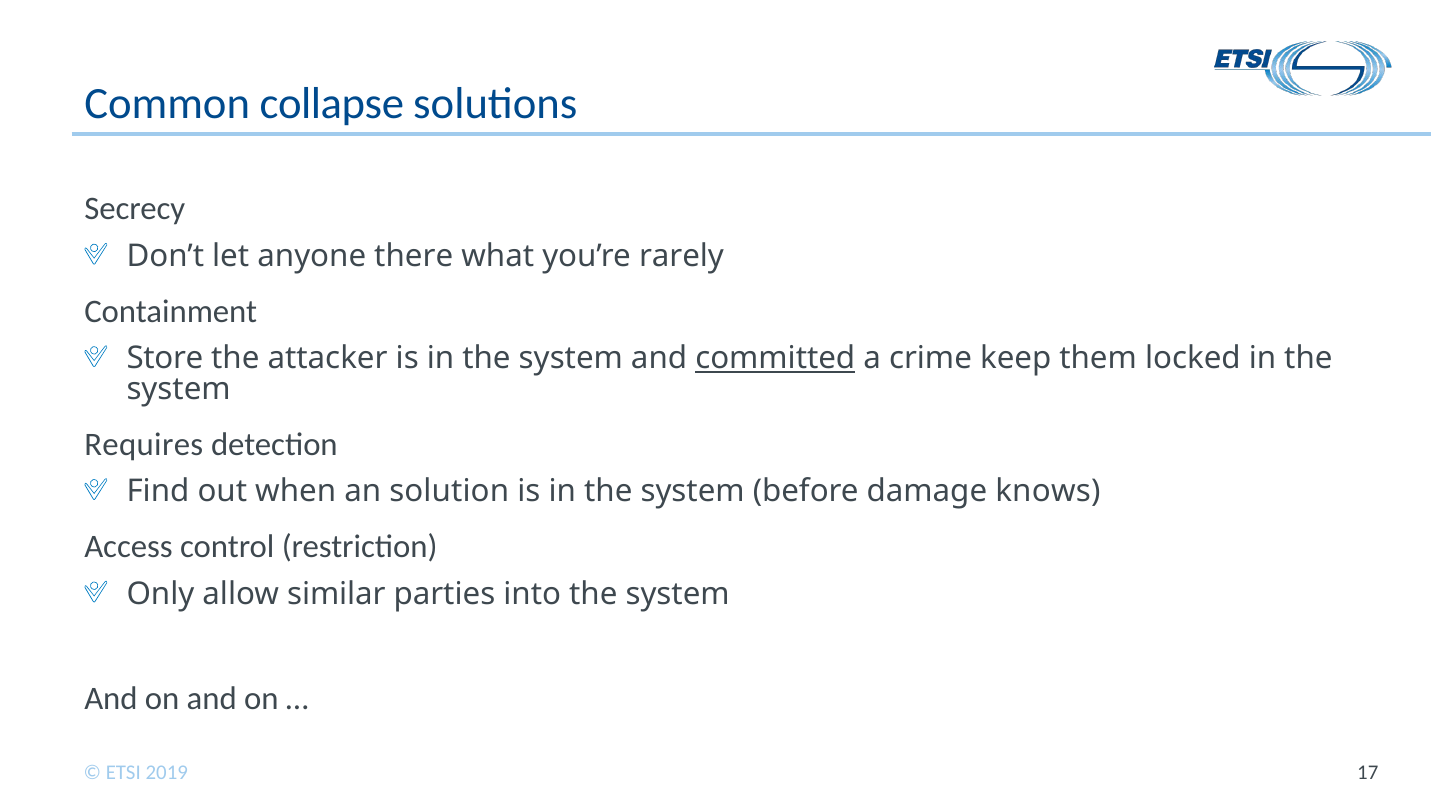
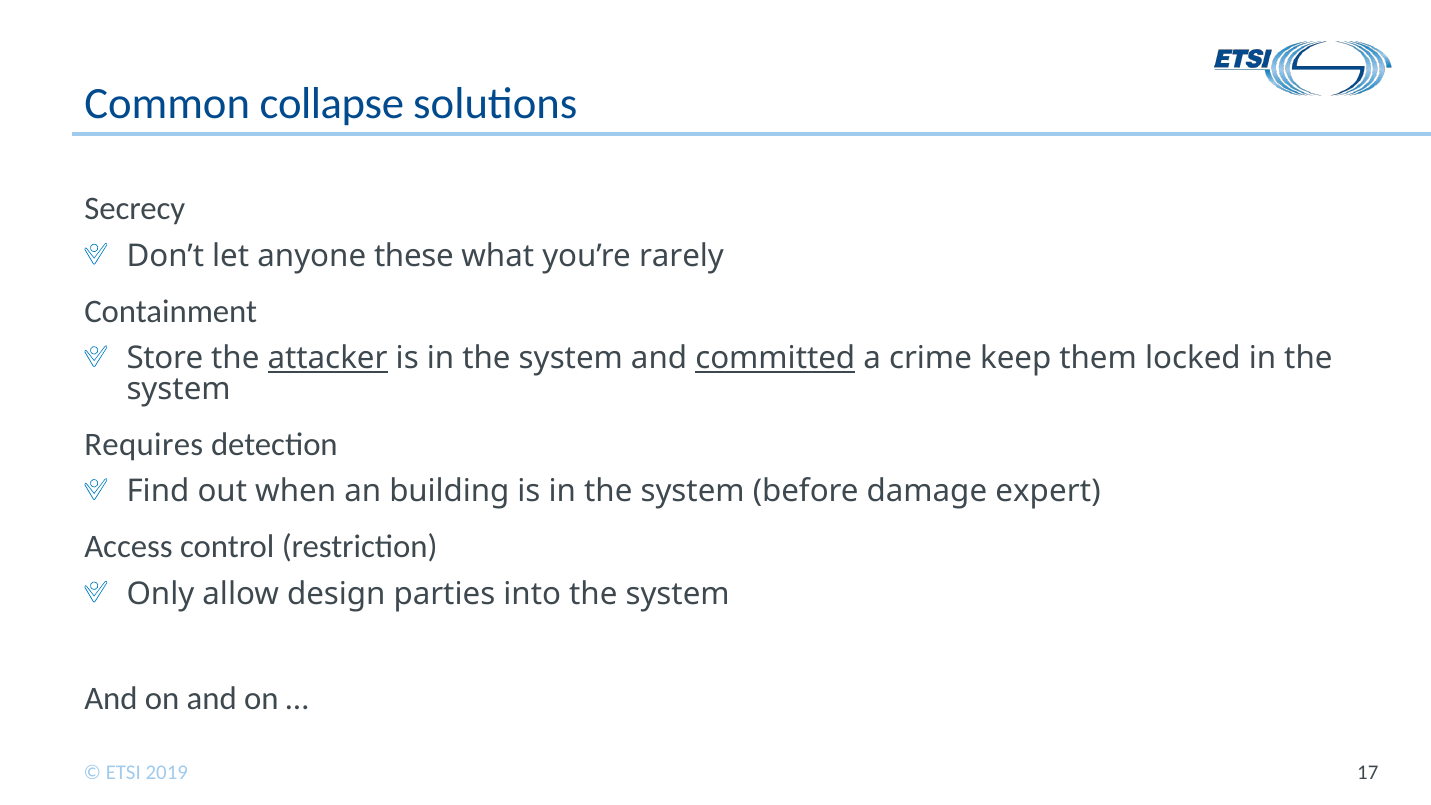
there: there -> these (414, 256)
attacker underline: none -> present (328, 359)
solution: solution -> building (449, 492)
knows: knows -> expert (1048, 492)
similar: similar -> design (336, 594)
